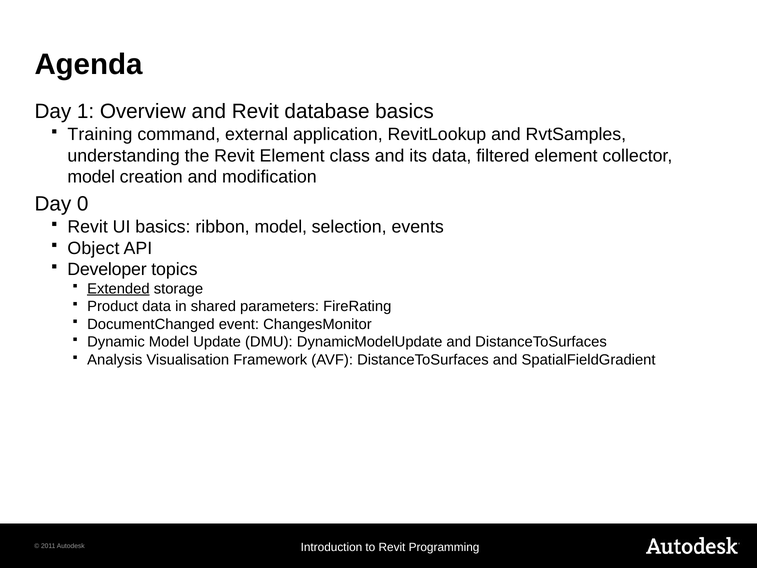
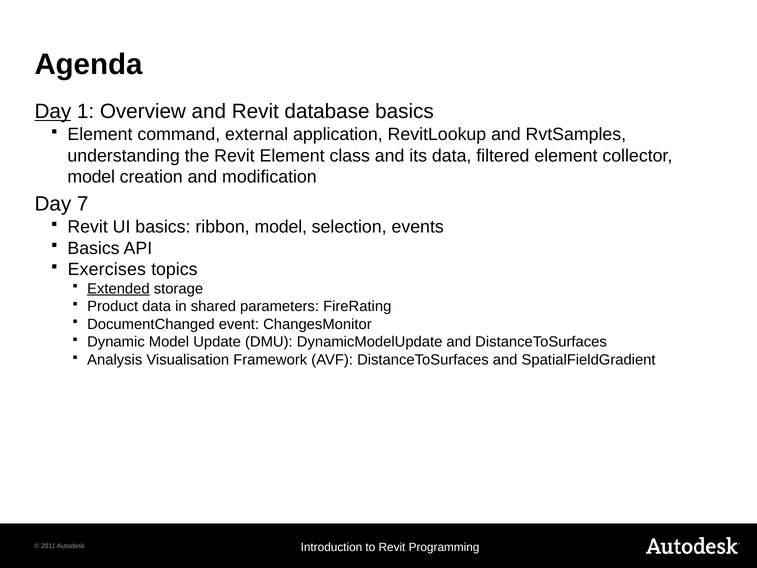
Day underline: none -> present (53, 111)
Training: Training -> Element (100, 134)
0: 0 -> 7 (83, 204)
Object: Object -> Basics (94, 248)
Developer: Developer -> Exercises (107, 269)
